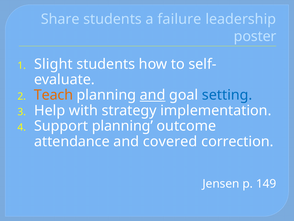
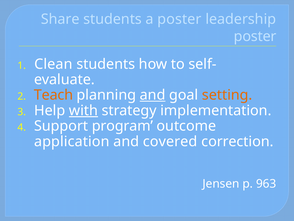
a failure: failure -> poster (179, 19)
Slight: Slight -> Clean (53, 64)
setting colour: blue -> orange (227, 95)
with underline: none -> present (83, 110)
Support planning: planning -> program (122, 126)
attendance: attendance -> application (72, 141)
149: 149 -> 963 (266, 183)
